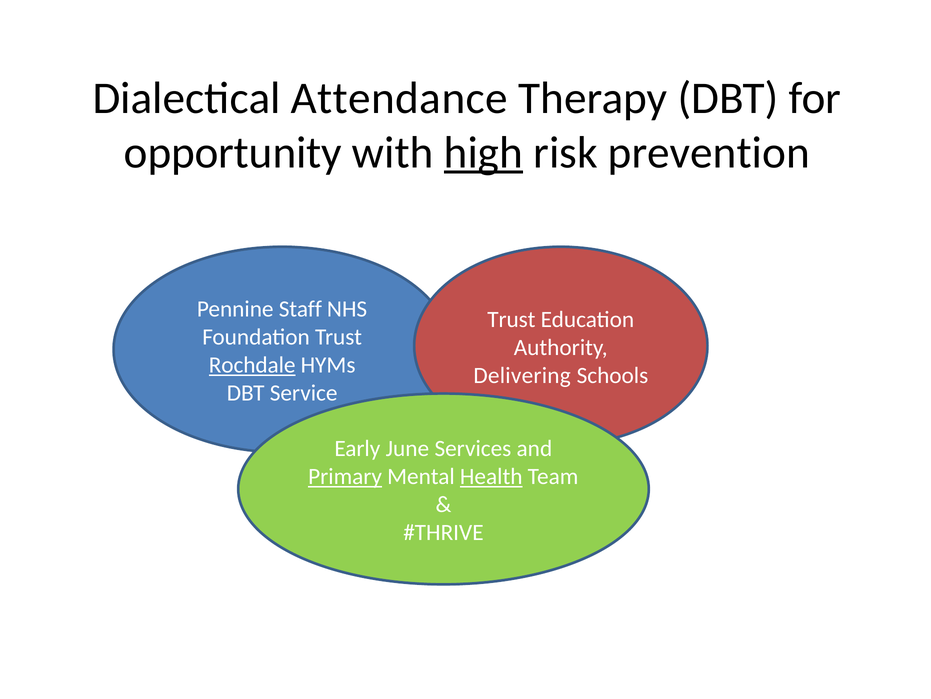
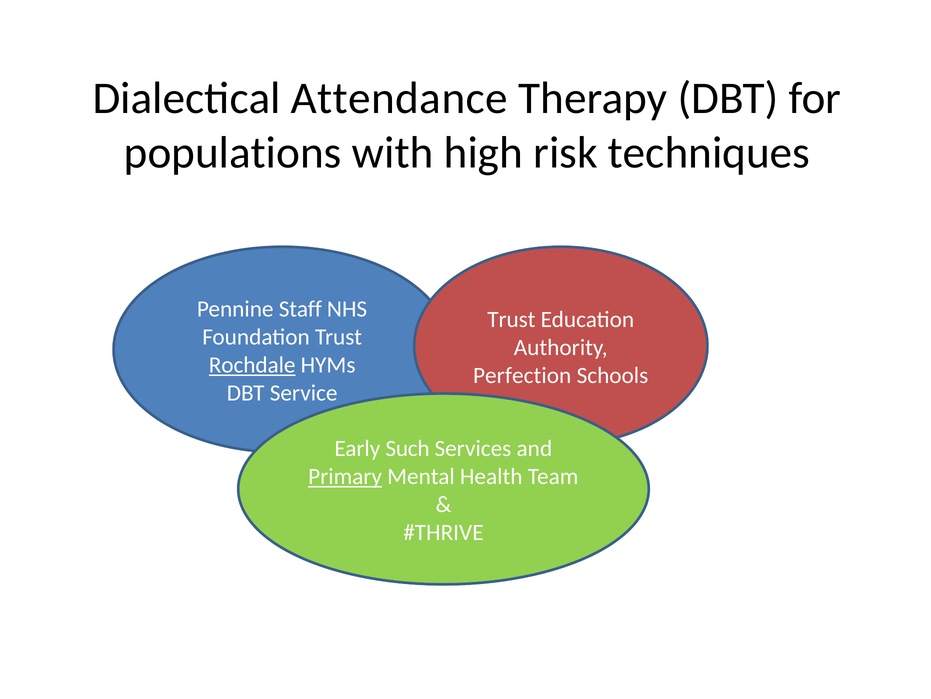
opportunity: opportunity -> populations (233, 152)
high underline: present -> none (483, 152)
prevention: prevention -> techniques (709, 152)
Delivering: Delivering -> Perfection (522, 375)
June: June -> Such (408, 448)
Health underline: present -> none (491, 476)
